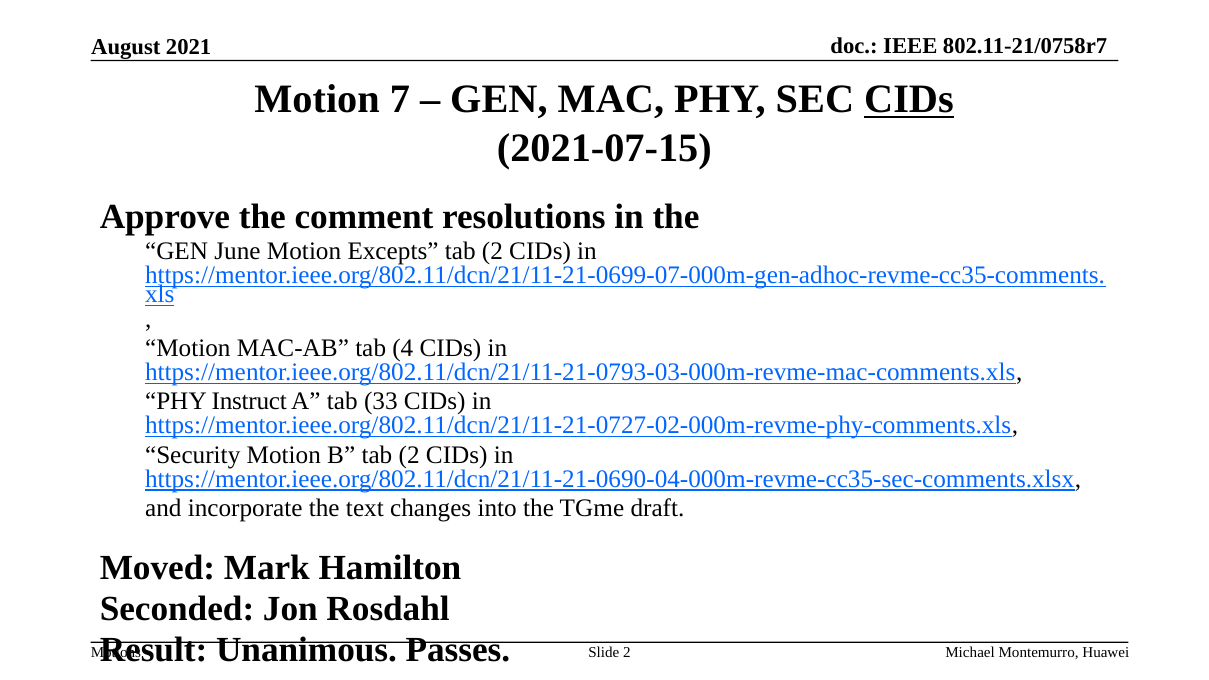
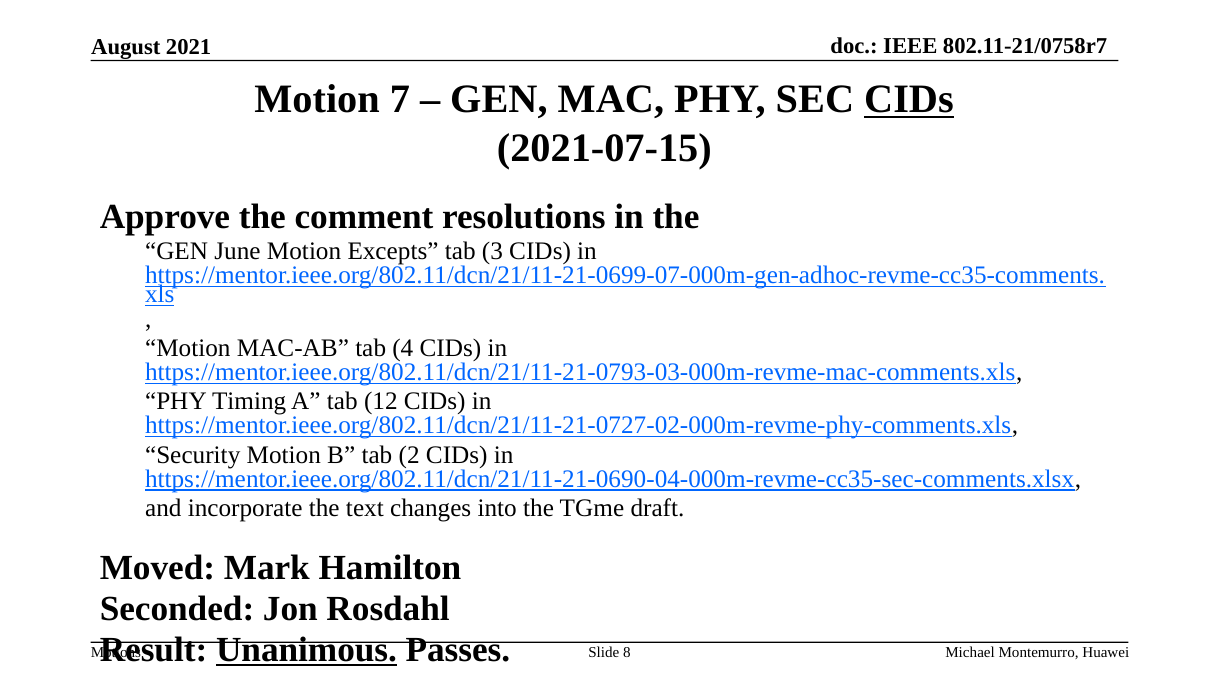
Excepts tab 2: 2 -> 3 (492, 251)
Instruct: Instruct -> Timing (249, 401)
33: 33 -> 12 (381, 401)
Unanimous underline: none -> present (306, 650)
Slide 2: 2 -> 8 (627, 652)
